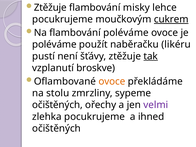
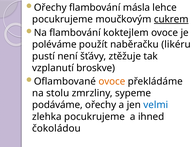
Ztěžuje: Ztěžuje -> Ořechy (50, 8)
misky: misky -> másla (136, 8)
flambování poléváme: poléváme -> koktejlem (126, 33)
tak underline: present -> none (151, 56)
očištěných: očištěných -> podáváme (57, 105)
velmi colour: purple -> blue (156, 105)
očištěných: očištěných -> čokoládou (56, 128)
